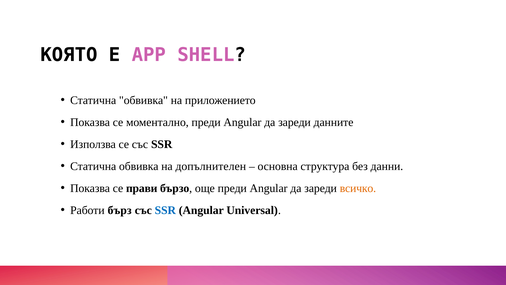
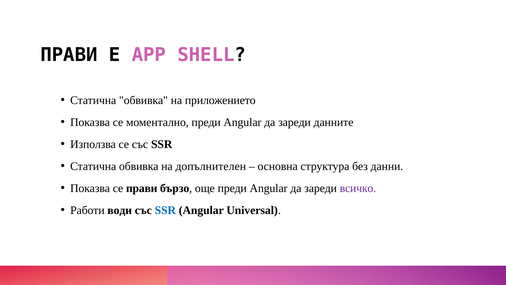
КОЯТО: КОЯТО -> ПРАВИ (69, 55)
всичко colour: orange -> purple (358, 188)
бърз: бърз -> води (120, 210)
